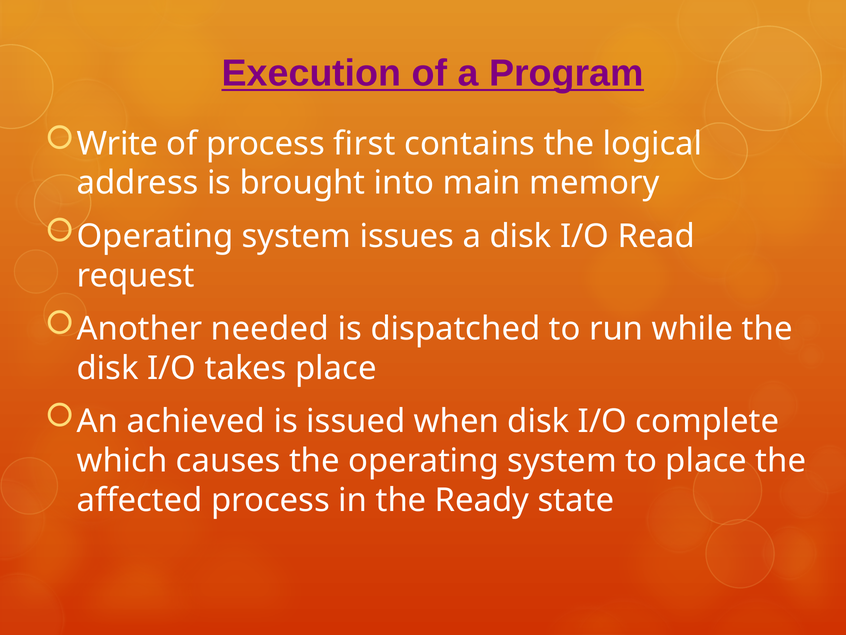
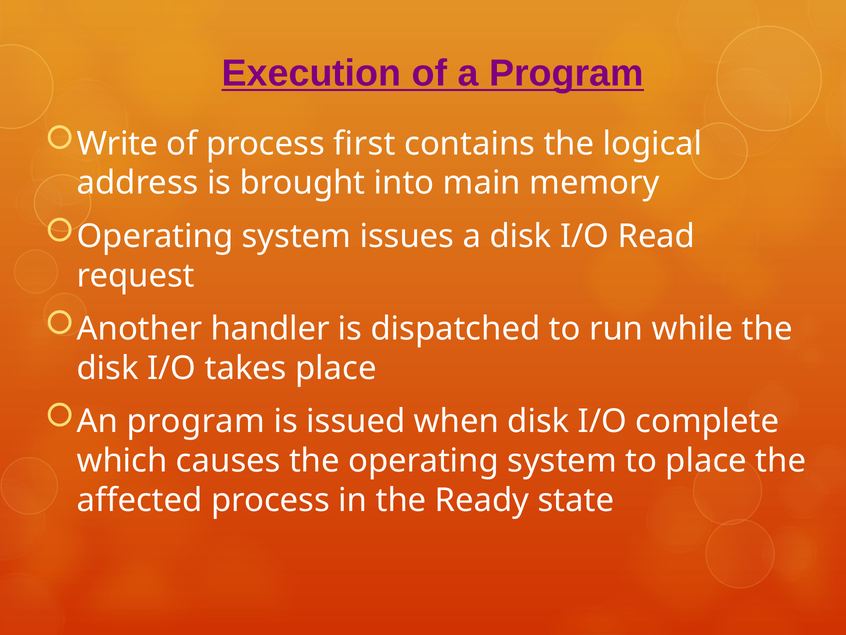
needed: needed -> handler (270, 329)
An achieved: achieved -> program (196, 421)
